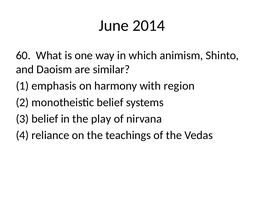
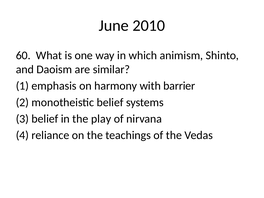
2014: 2014 -> 2010 (149, 26)
region: region -> barrier (179, 86)
